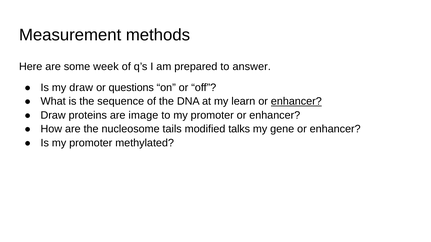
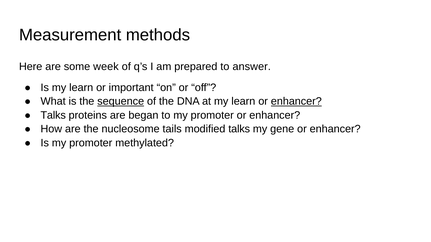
Is my draw: draw -> learn (81, 88)
questions: questions -> important (131, 88)
sequence underline: none -> present (121, 102)
Draw: Draw -> Talks (53, 115)
image: image -> began (143, 115)
